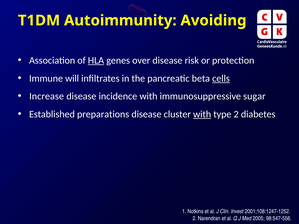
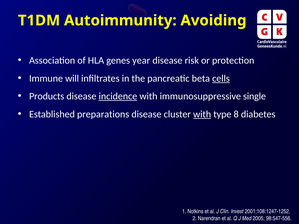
HLA underline: present -> none (96, 60)
over: over -> year (141, 60)
Increase: Increase -> Products (47, 96)
incidence underline: none -> present (118, 96)
sugar: sugar -> single (254, 96)
type 2: 2 -> 8 (236, 114)
